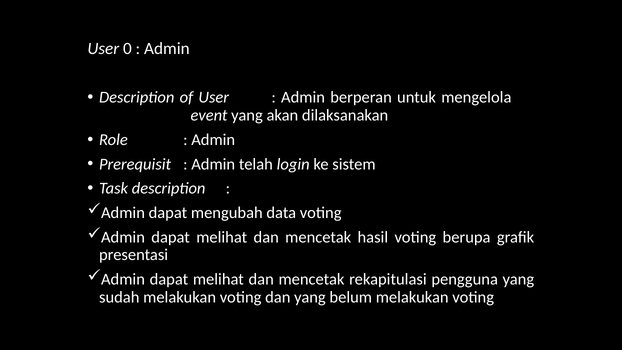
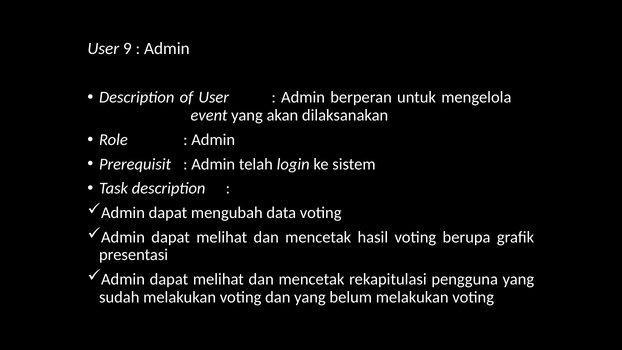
0: 0 -> 9 (127, 49)
